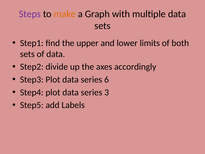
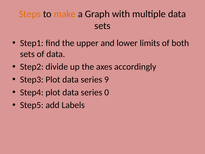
Steps colour: purple -> orange (30, 14)
6: 6 -> 9 (107, 79)
3: 3 -> 0 (107, 92)
